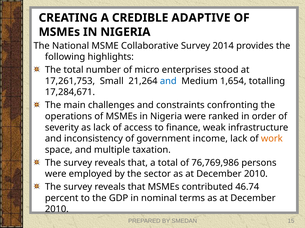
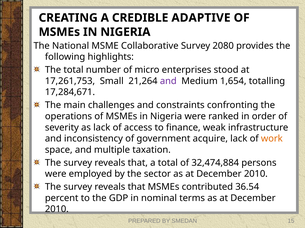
2014: 2014 -> 2080 (223, 46)
and colour: blue -> purple (168, 81)
income: income -> acquire (210, 139)
76,769,986: 76,769,986 -> 32,474,884 (215, 163)
46.74: 46.74 -> 36.54 (247, 187)
